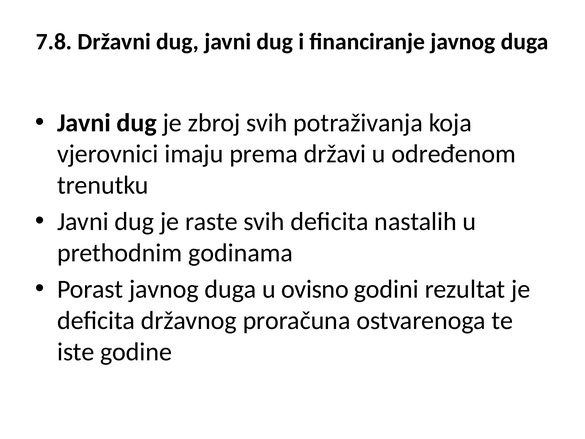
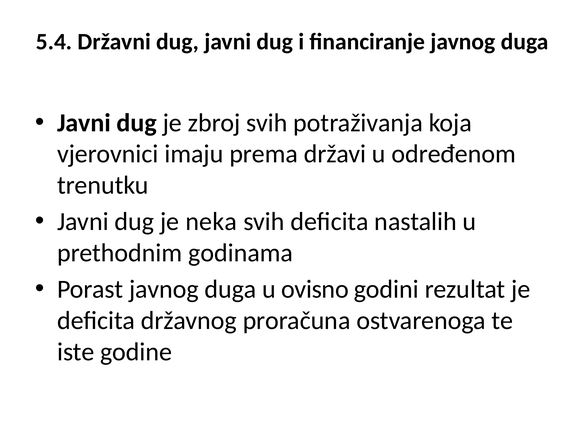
7.8: 7.8 -> 5.4 (54, 42)
raste: raste -> neka (211, 222)
